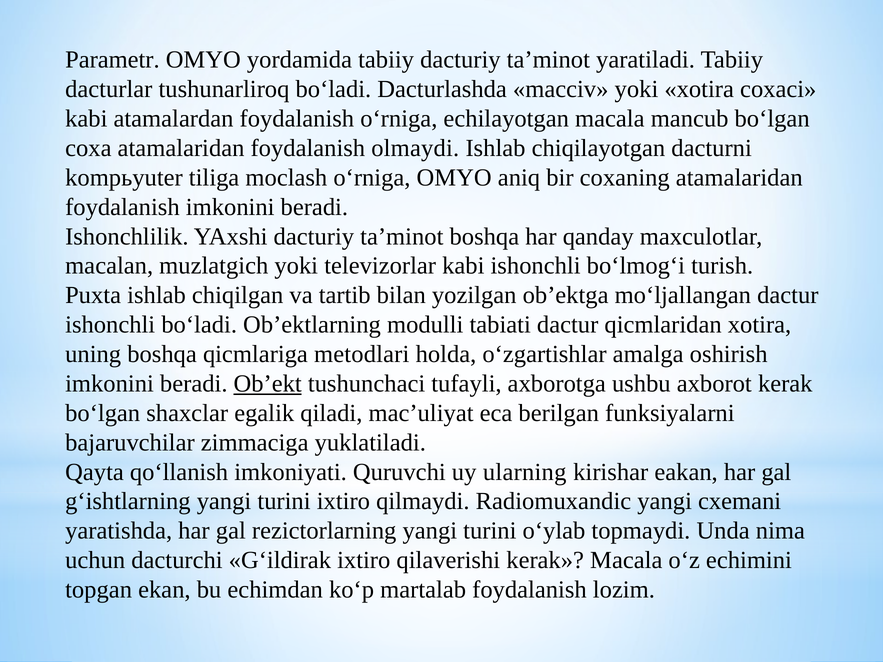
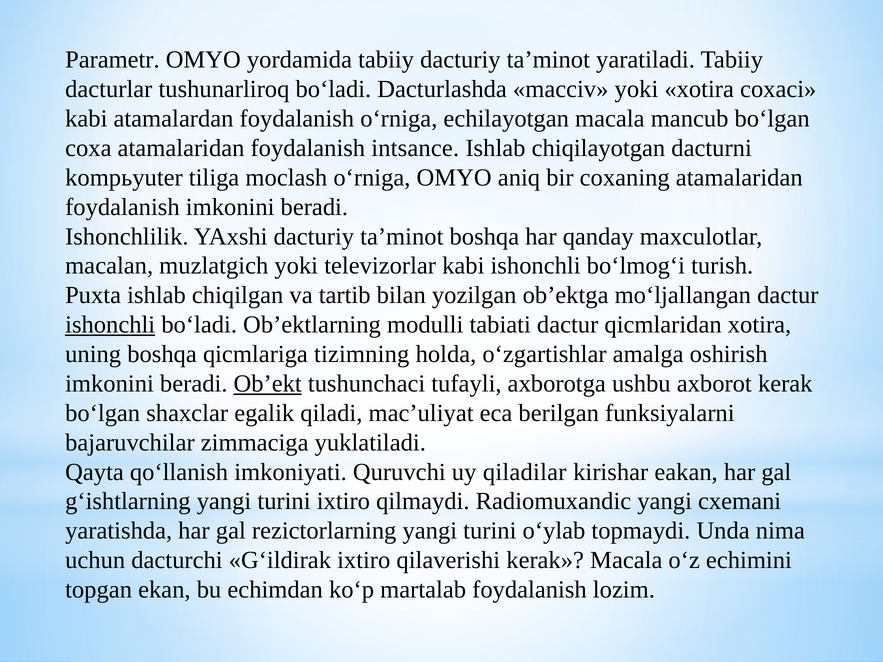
olmaydi: olmaydi -> intsance (415, 148)
ishonchli underline: none -> present (110, 325)
metodlari: metodlari -> tizimning (362, 354)
ularning: ularning -> qiladilar (525, 472)
